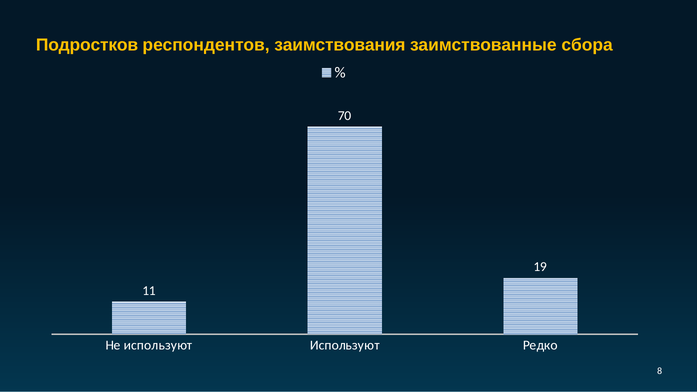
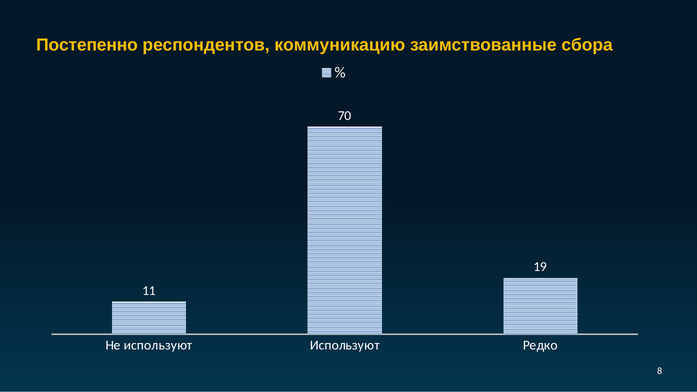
Подростков: Подростков -> Постепенно (87, 45)
заимствования: заимствования -> коммуникацию (340, 45)
